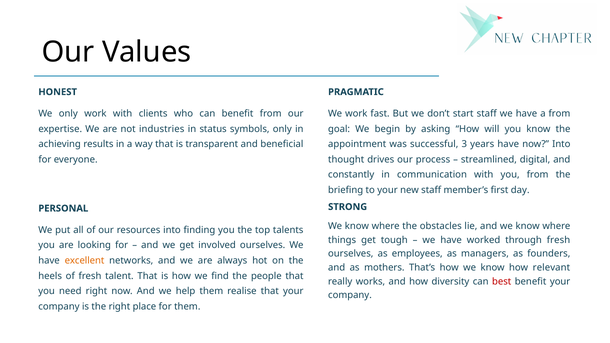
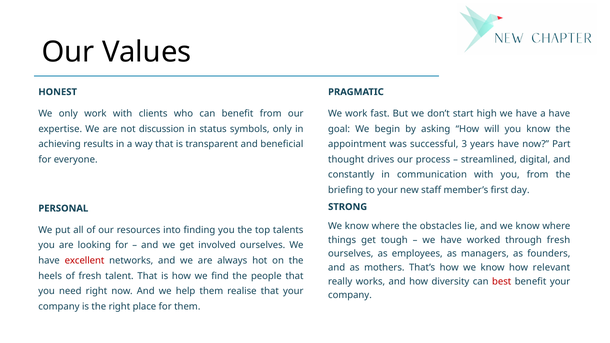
start staff: staff -> high (487, 114)
a from: from -> have (559, 114)
industries: industries -> discussion (162, 129)
now Into: Into -> Part (561, 144)
excellent colour: orange -> red (84, 261)
